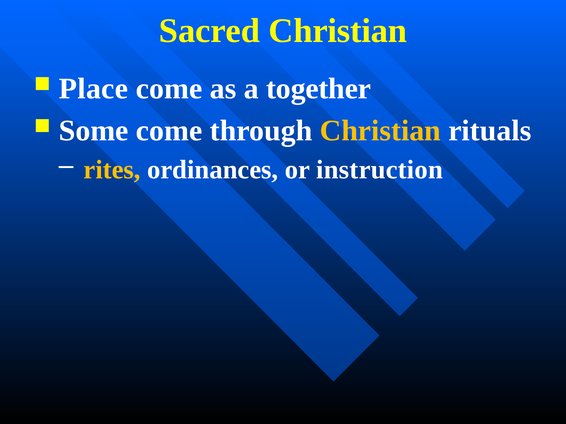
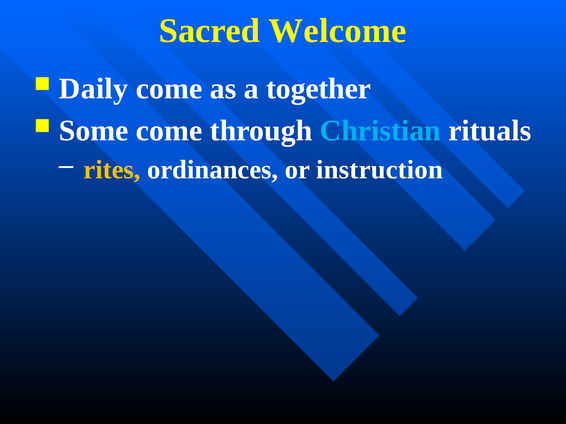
Sacred Christian: Christian -> Welcome (338, 31)
Place: Place -> Daily (94, 89)
Christian colour: yellow -> light blue (380, 131)
